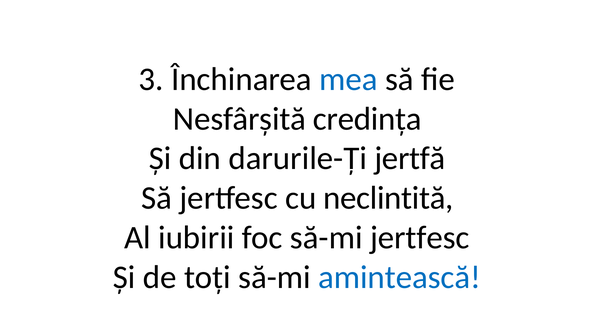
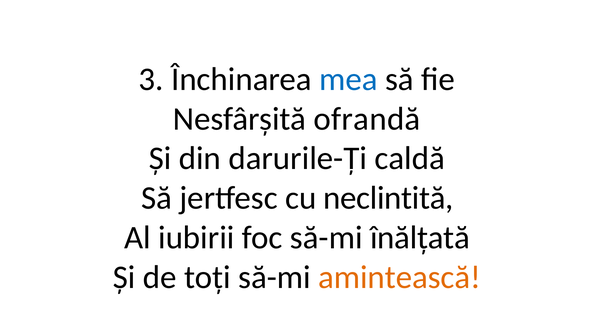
credința: credința -> ofrandă (367, 119)
jertfă: jertfă -> caldă (410, 158)
să-mi jertfesc: jertfesc -> înălțată (420, 238)
amintească colour: blue -> orange (400, 277)
